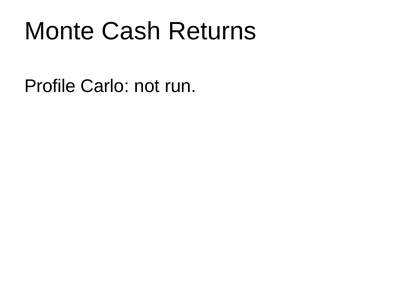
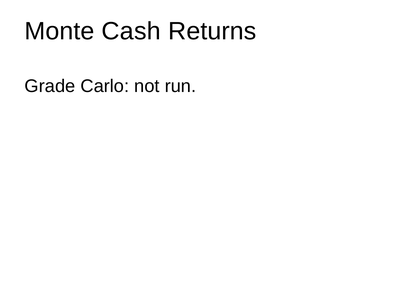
Profile: Profile -> Grade (50, 86)
